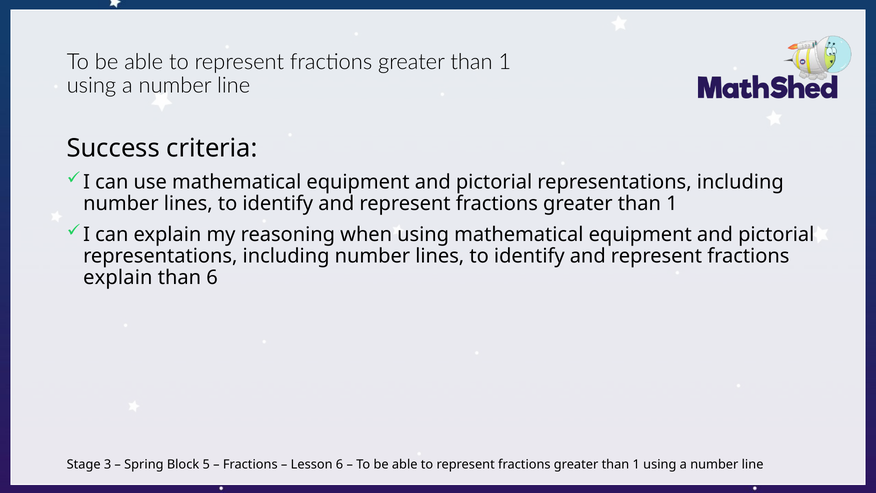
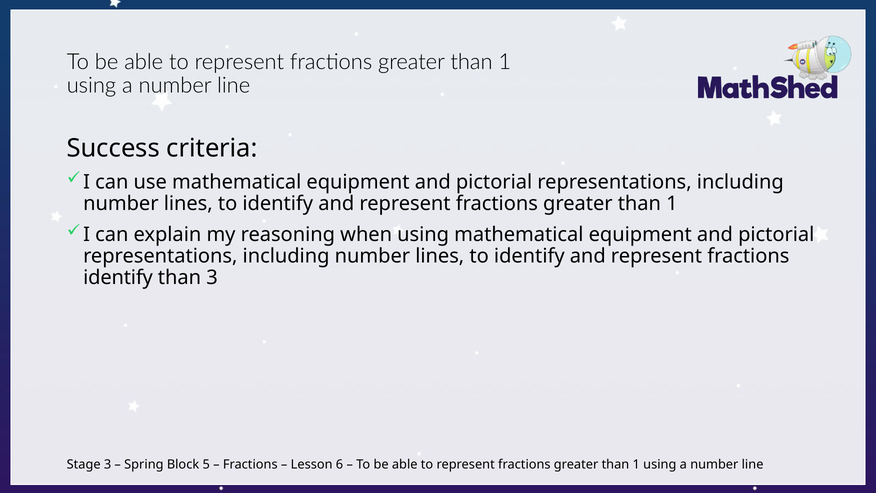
explain: explain -> identify (118, 278)
than 6: 6 -> 3 (212, 278)
